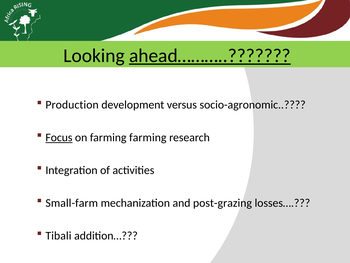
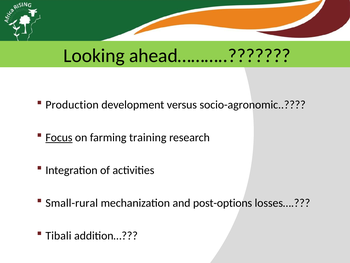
ahead……… underline: present -> none (210, 56)
farming farming: farming -> training (148, 137)
Small-farm: Small-farm -> Small-rural (72, 203)
post-grazing: post-grazing -> post-options (223, 203)
